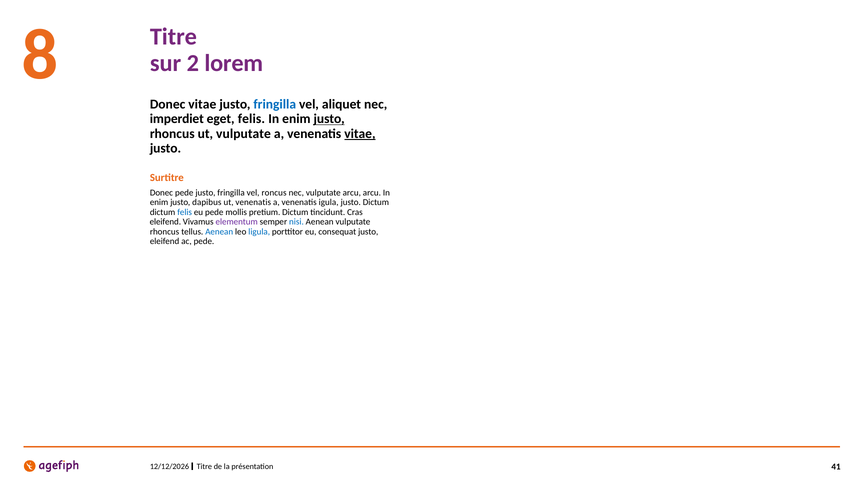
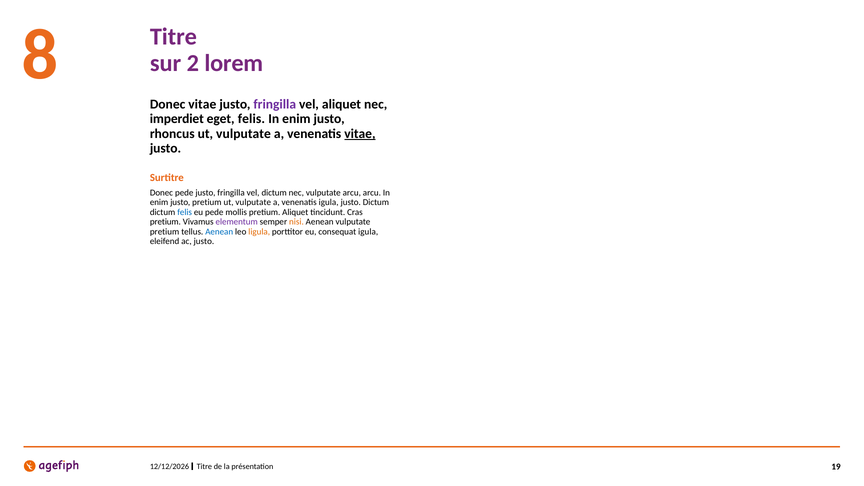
fringilla colour: blue -> purple (275, 104)
justo underline: present -> none (329, 119)
vel roncus: roncus -> dictum (274, 193)
justo dapibus: dapibus -> pretium (207, 202)
venenatis: venenatis -> vulputate (253, 202)
pretium Dictum: Dictum -> Aliquet (295, 212)
eleifend: eleifend -> pretium (165, 222)
nisi colour: blue -> orange (296, 222)
rhoncus: rhoncus -> pretium (165, 232)
ligula colour: blue -> orange (259, 232)
consequat justo: justo -> igula (368, 232)
ac pede: pede -> justo (204, 241)
41: 41 -> 19 (836, 467)
